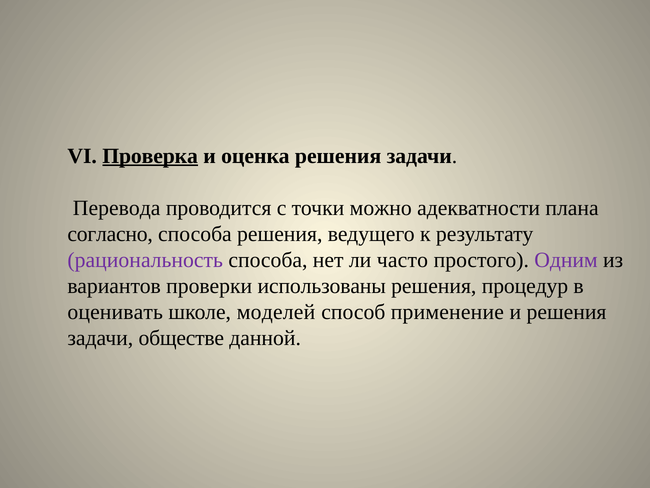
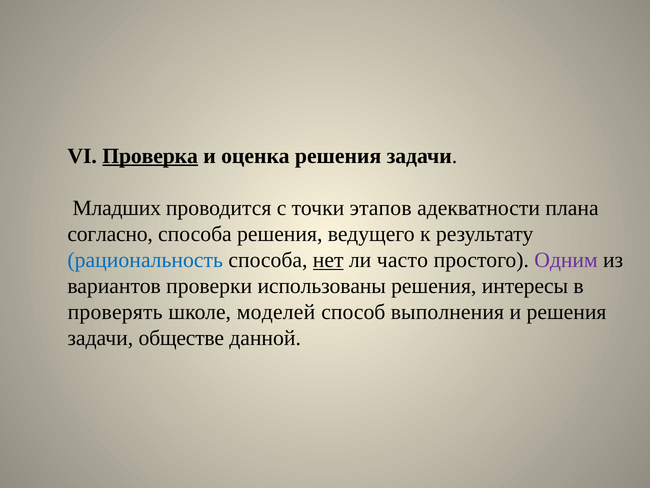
Перевода: Перевода -> Младших (117, 208)
можно: можно -> этапов (381, 208)
рациональность colour: purple -> blue (145, 260)
нет underline: none -> present (328, 260)
процедур: процедур -> интересы (525, 286)
оценивать: оценивать -> проверять (115, 312)
применение: применение -> выполнения (447, 312)
